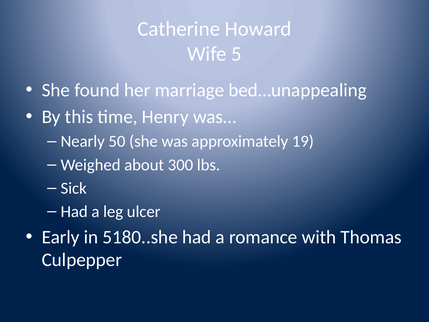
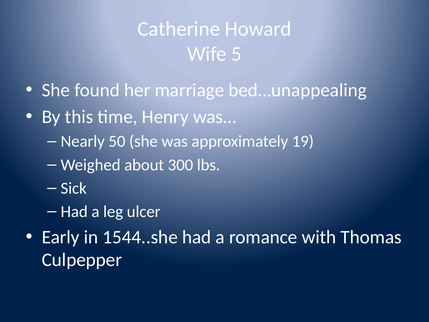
5180..she: 5180..she -> 1544..she (140, 237)
